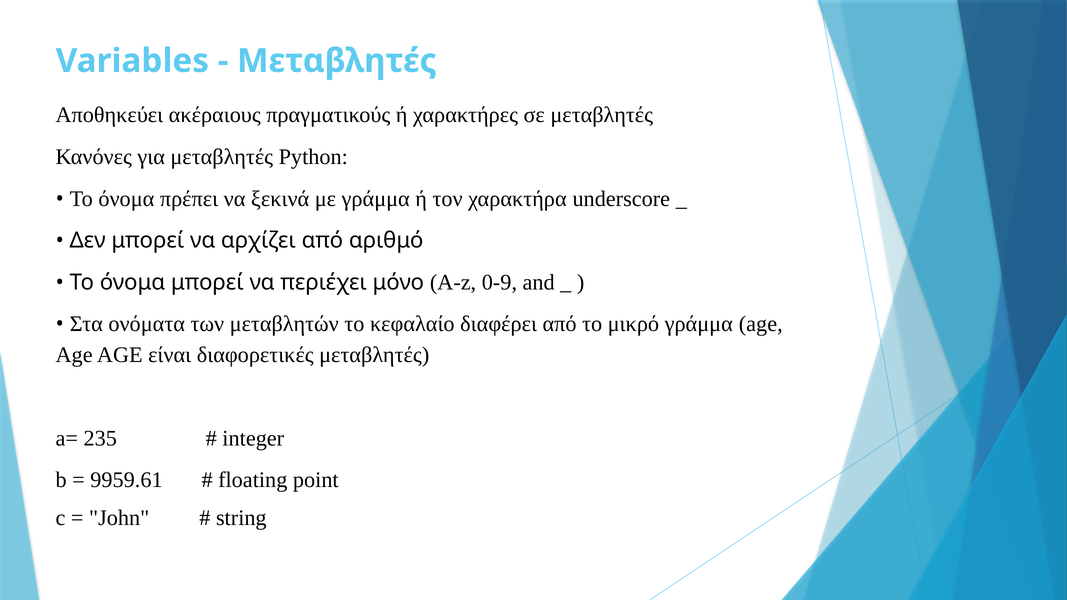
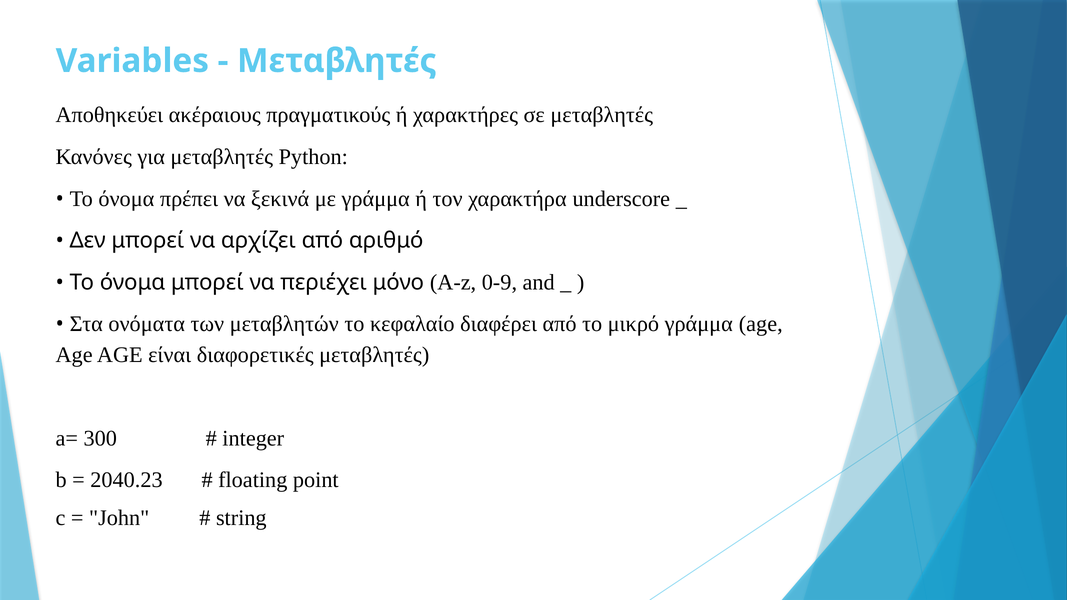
235: 235 -> 300 (100, 438)
9959.61: 9959.61 -> 2040.23 (126, 480)
